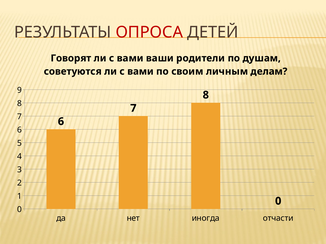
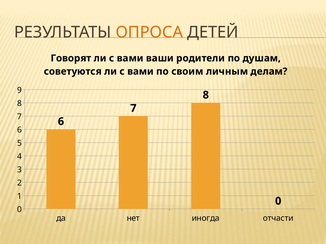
ОПРОСА colour: red -> orange (149, 32)
